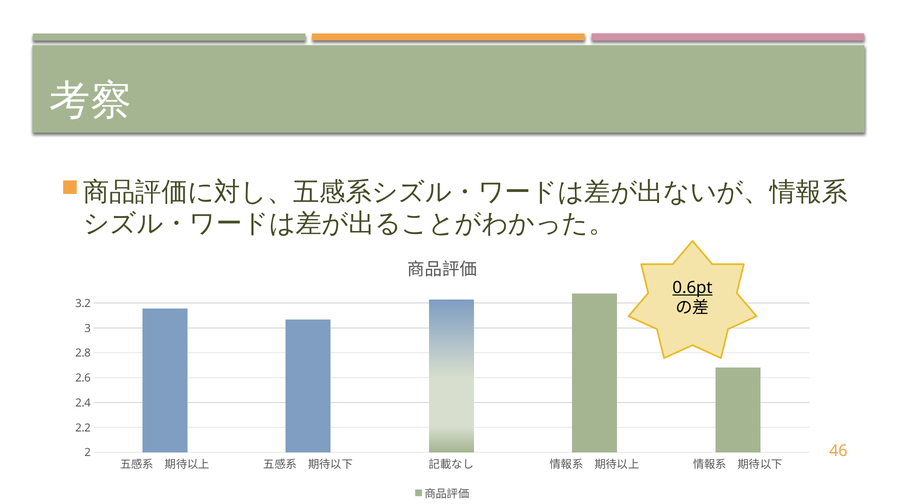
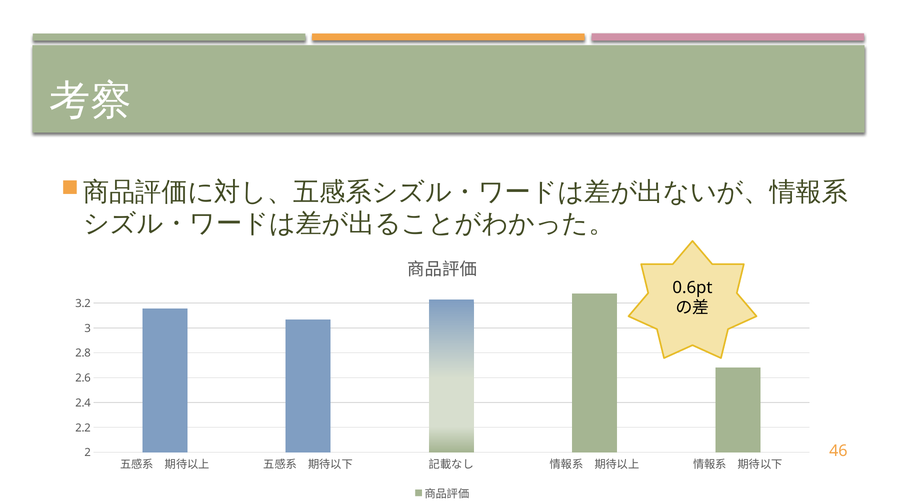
0.6pt underline: present -> none (692, 288)
